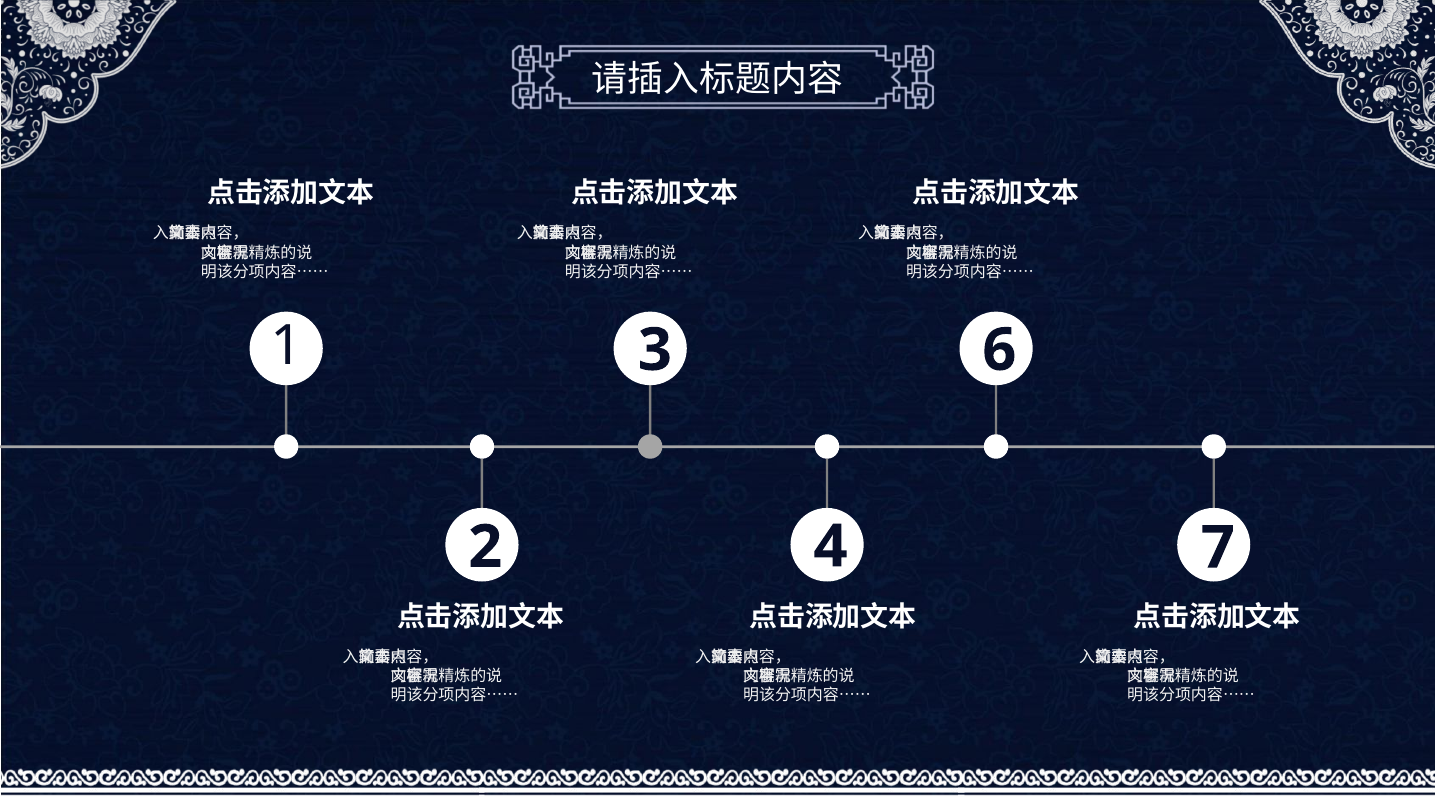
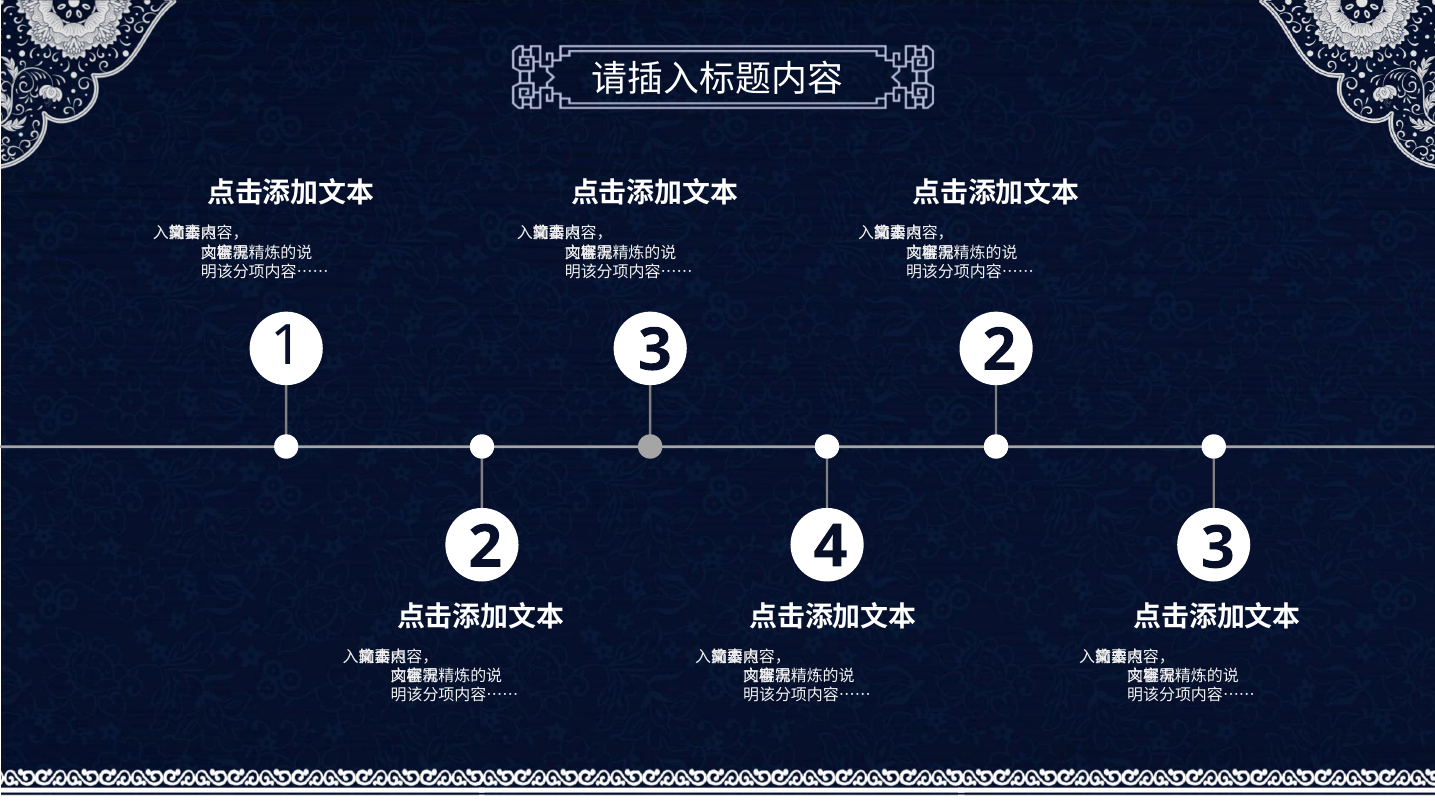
3 6: 6 -> 2 (999, 350)
4 7: 7 -> 3 (1218, 548)
